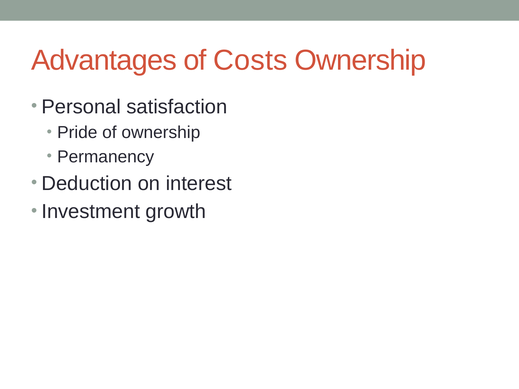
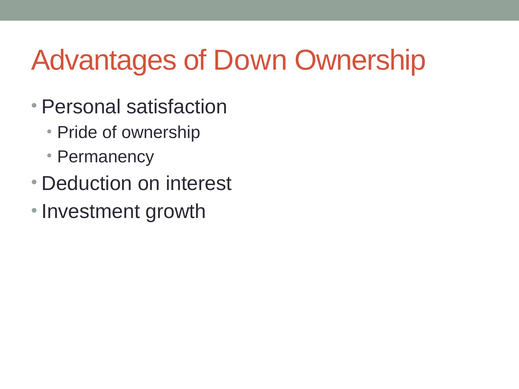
Costs: Costs -> Down (250, 60)
